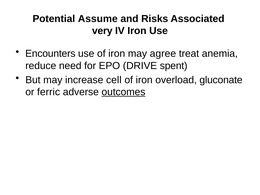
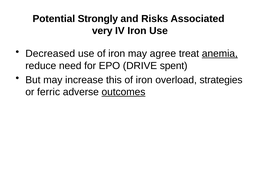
Assume: Assume -> Strongly (98, 19)
Encounters: Encounters -> Decreased (50, 54)
anemia underline: none -> present (220, 54)
cell: cell -> this (114, 80)
gluconate: gluconate -> strategies (221, 80)
